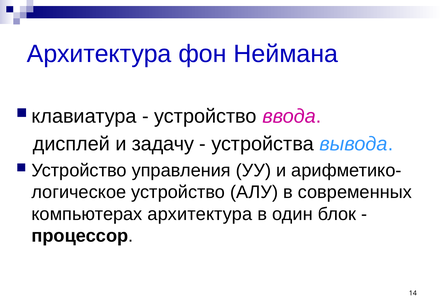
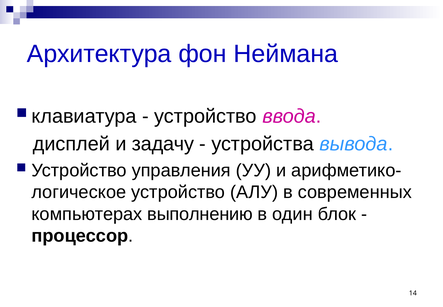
компьютерах архитектура: архитектура -> выполнению (200, 214)
